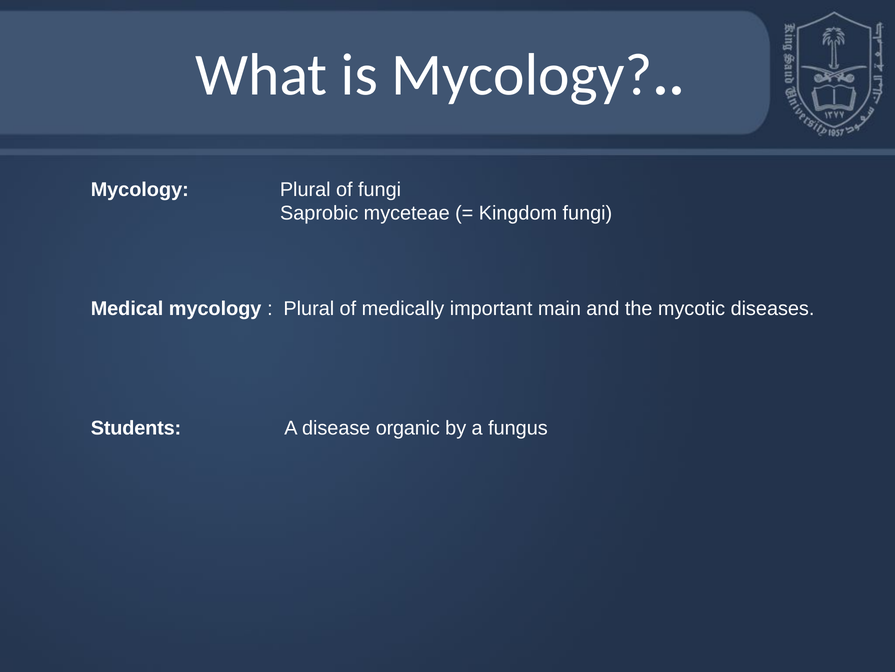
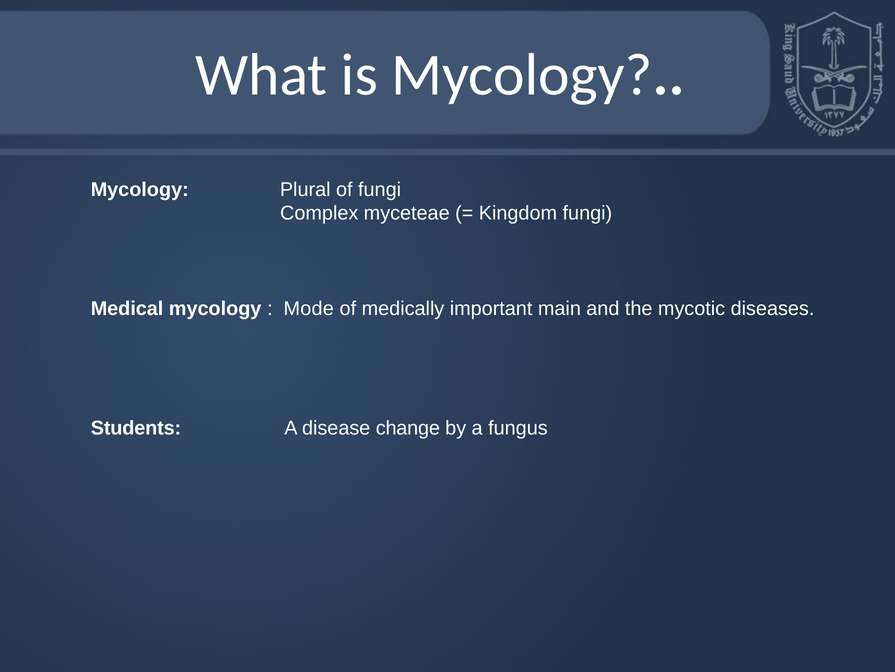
Saprobic: Saprobic -> Complex (319, 213)
Plural: Plural -> Mode (309, 309)
organic: organic -> change (408, 428)
